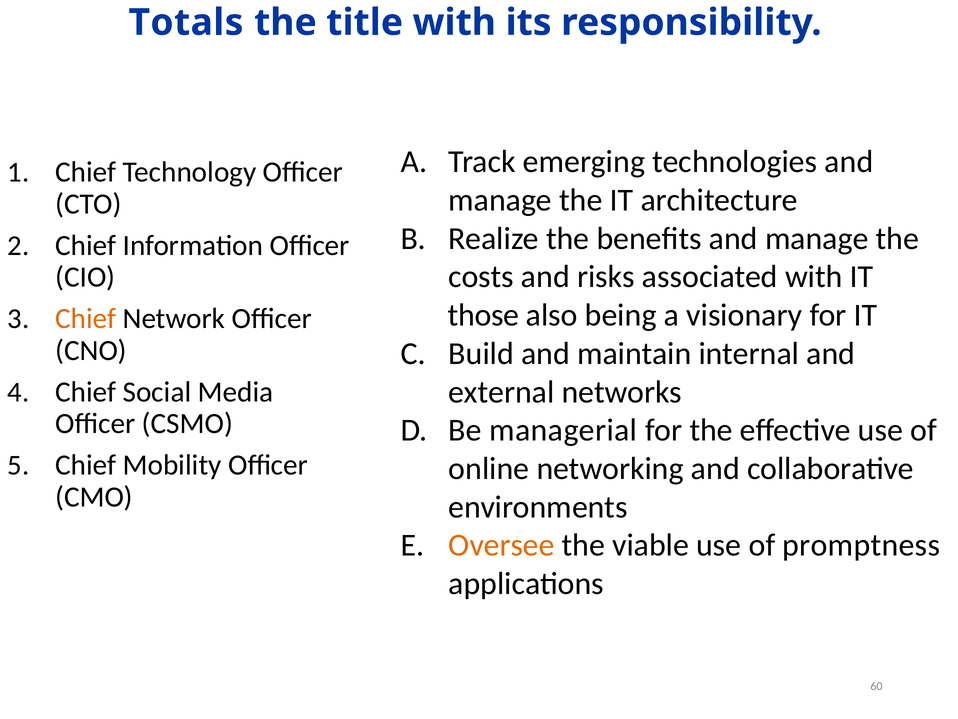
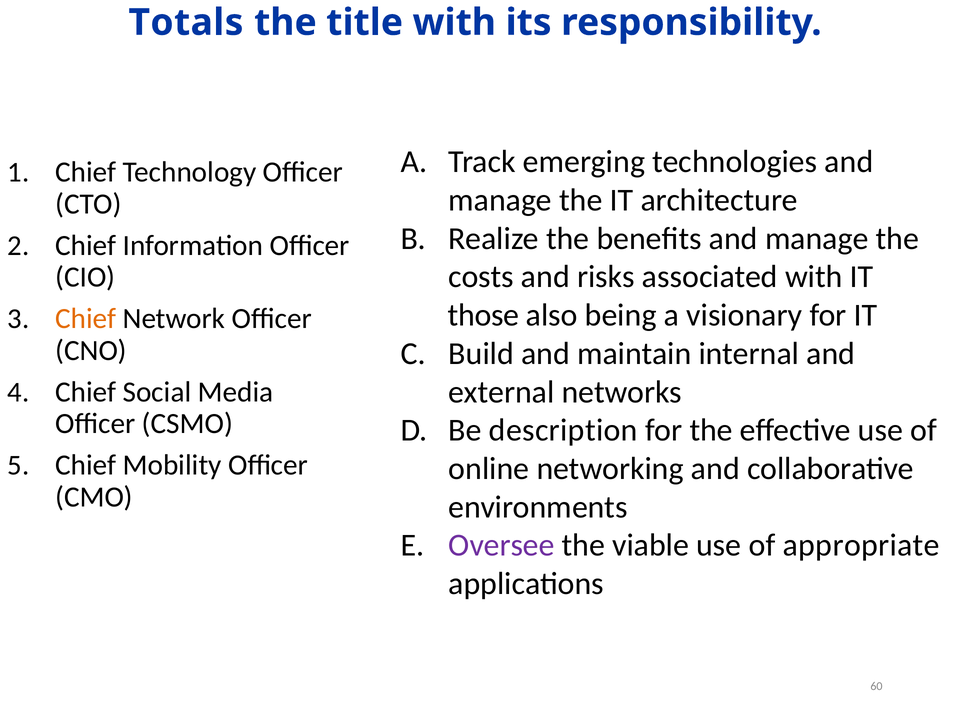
managerial: managerial -> description (563, 430)
Oversee colour: orange -> purple (502, 545)
promptness: promptness -> appropriate (861, 545)
